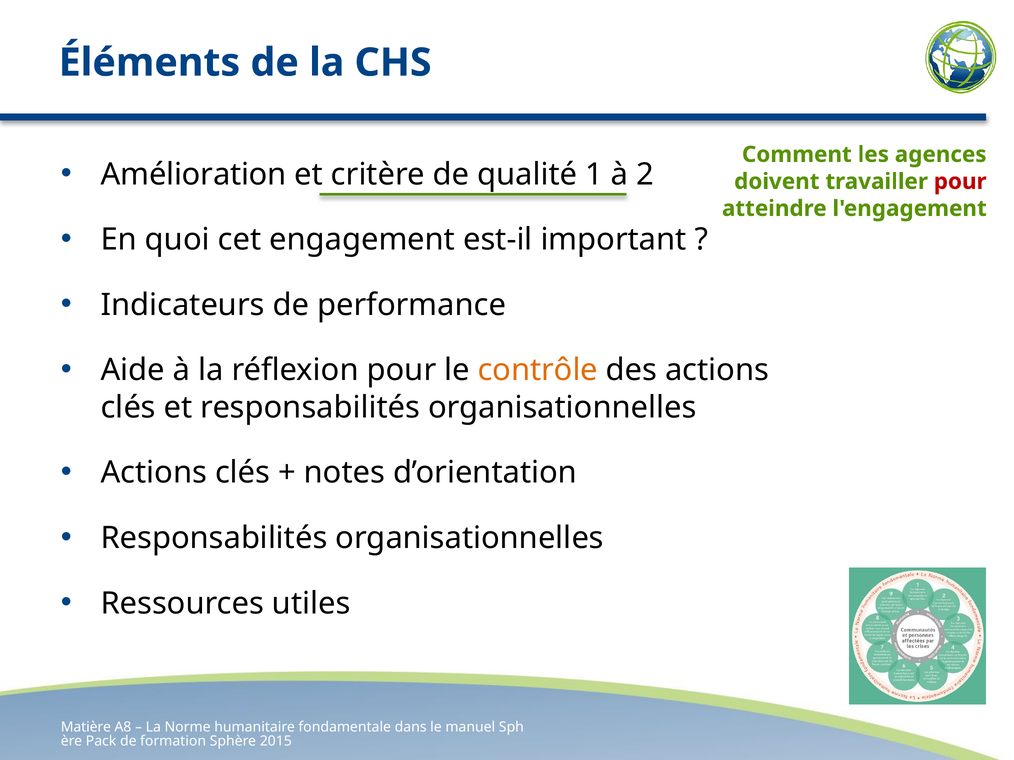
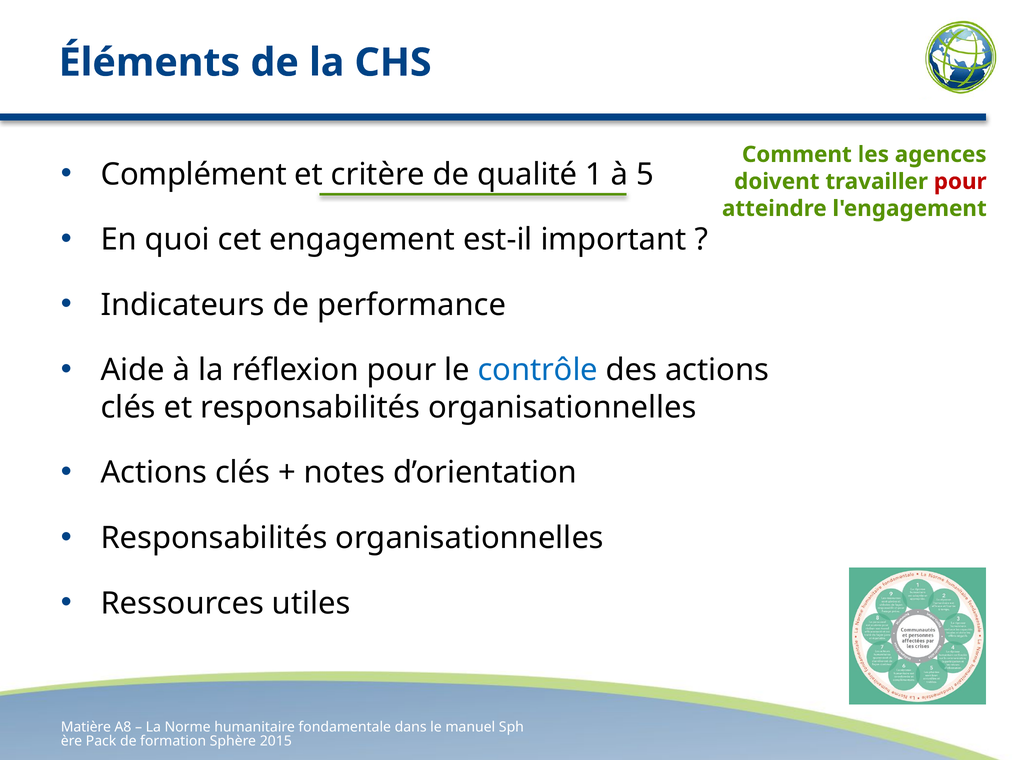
Amélioration: Amélioration -> Complément (194, 174)
2: 2 -> 5 (645, 174)
contrôle colour: orange -> blue (538, 371)
